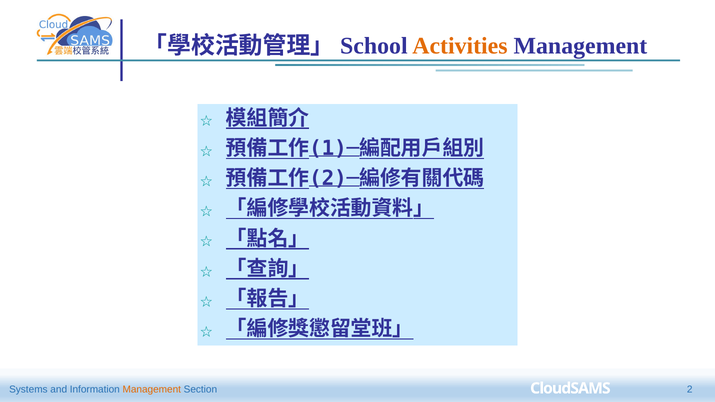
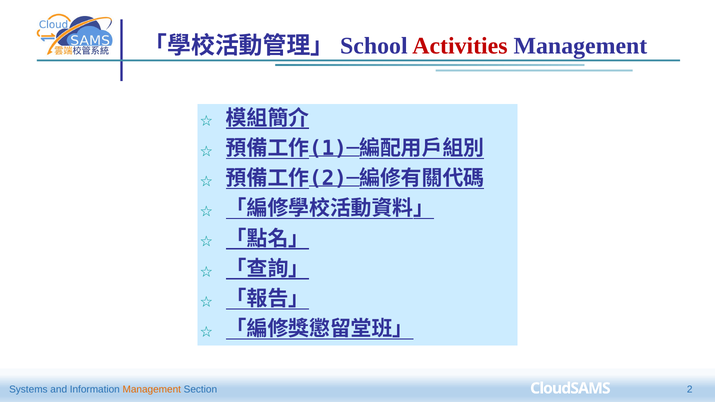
Activities colour: orange -> red (460, 46)
